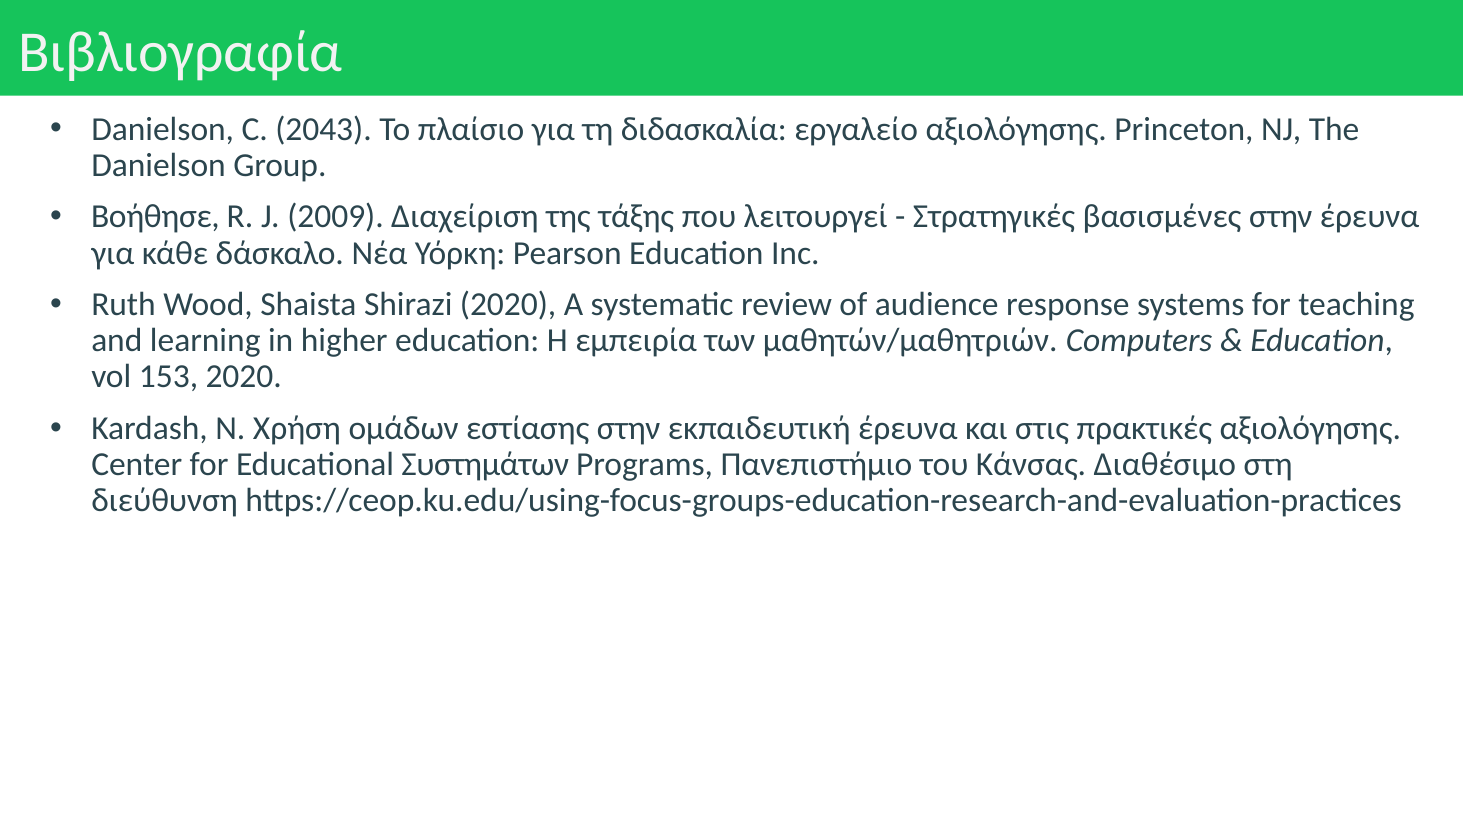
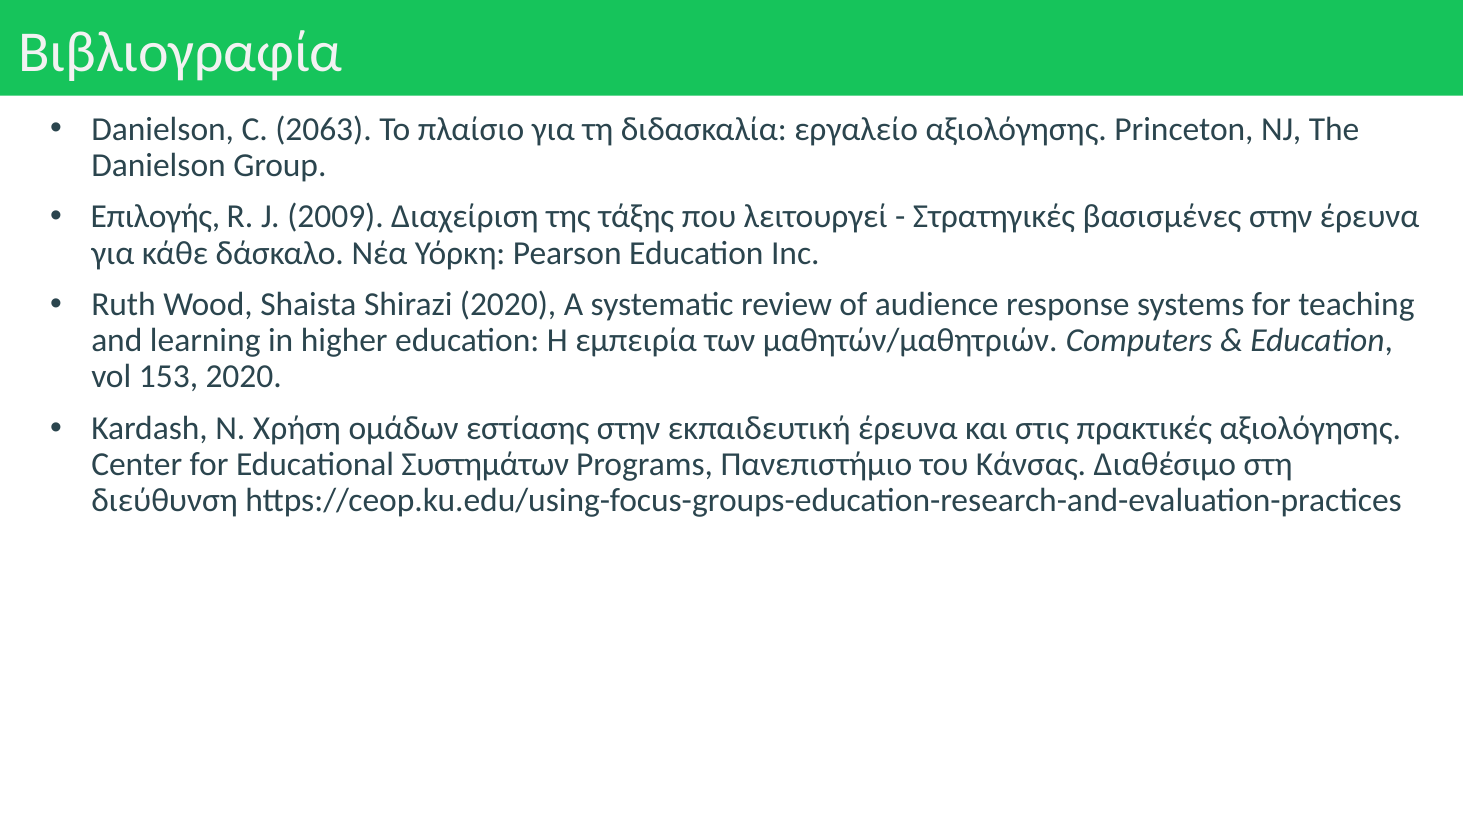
2043: 2043 -> 2063 (324, 129)
Βοήθησε: Βοήθησε -> Επιλογής (155, 217)
